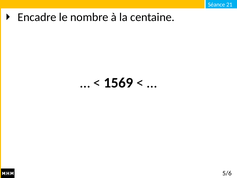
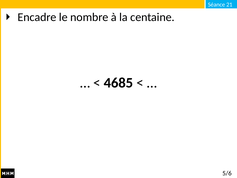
1569: 1569 -> 4685 (118, 83)
